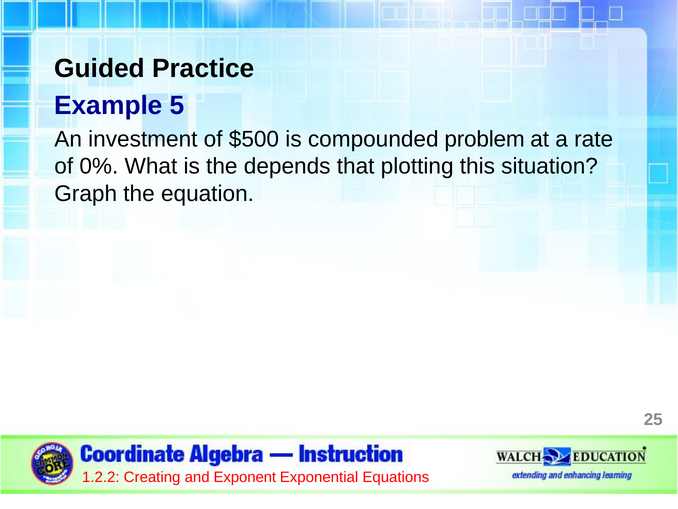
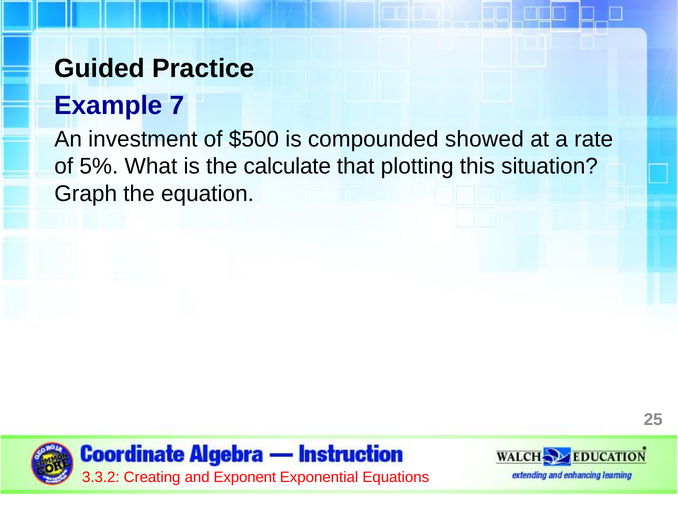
5: 5 -> 7 (177, 106)
problem: problem -> showed (484, 139)
0%: 0% -> 5% (99, 166)
depends: depends -> calculate (287, 166)
1.2.2: 1.2.2 -> 3.3.2 (101, 477)
